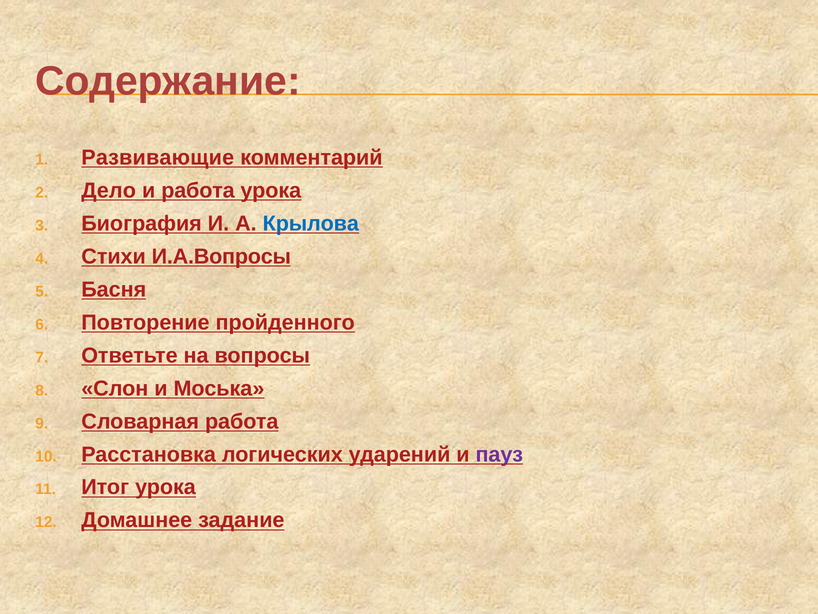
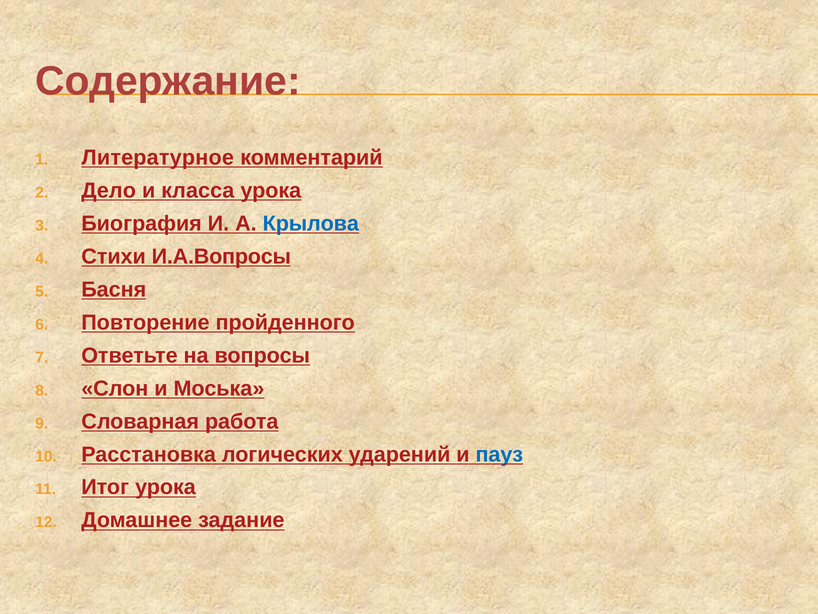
Развивающие: Развивающие -> Литературное (158, 158)
и работа: работа -> класса (198, 190)
пауз colour: purple -> blue (499, 454)
